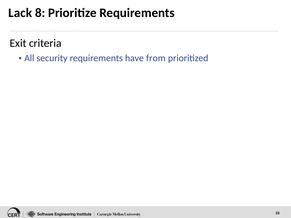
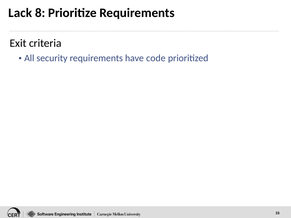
from: from -> code (156, 58)
